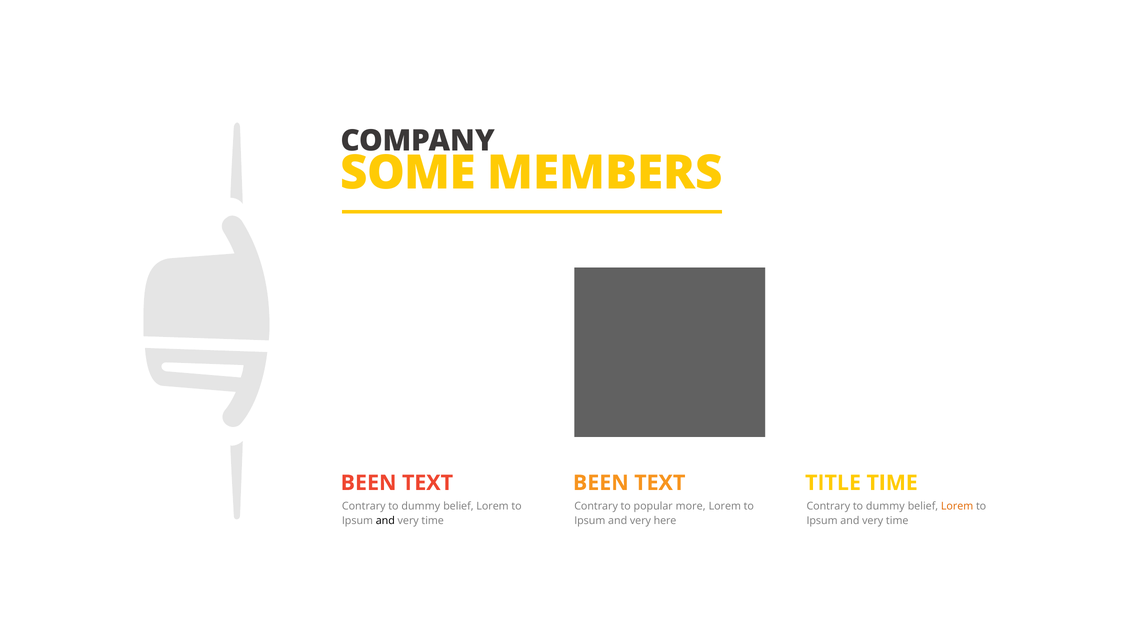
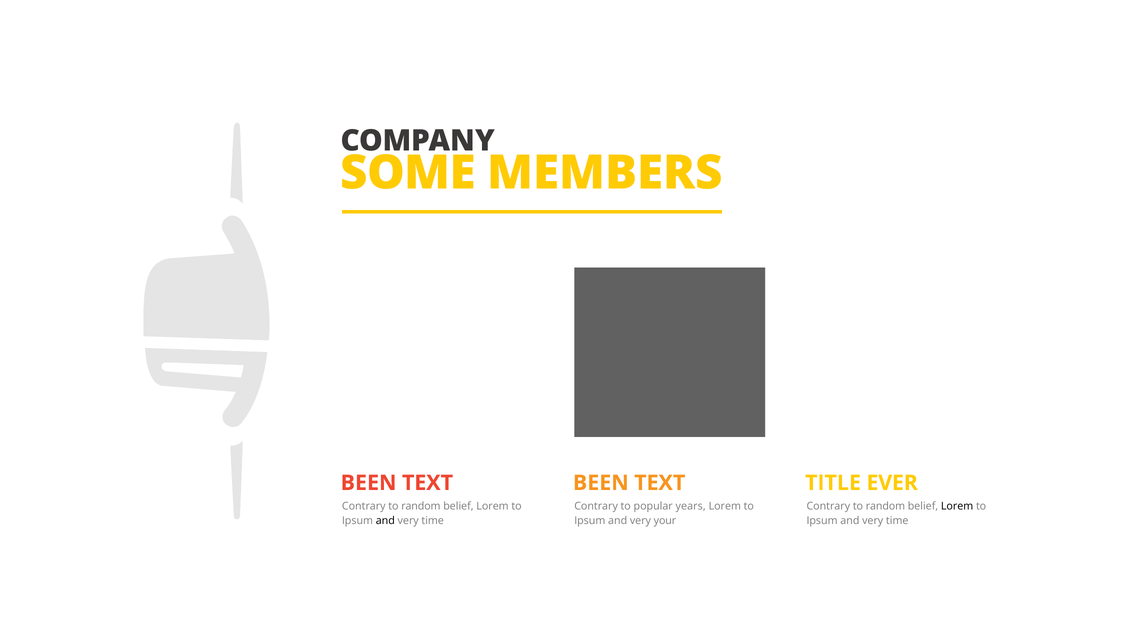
TITLE TIME: TIME -> EVER (892, 483)
dummy: dummy -> random (421, 506)
more: more -> years (691, 506)
dummy: dummy -> random (885, 506)
Lorem colour: orange -> black (957, 506)
here: here -> your (665, 520)
